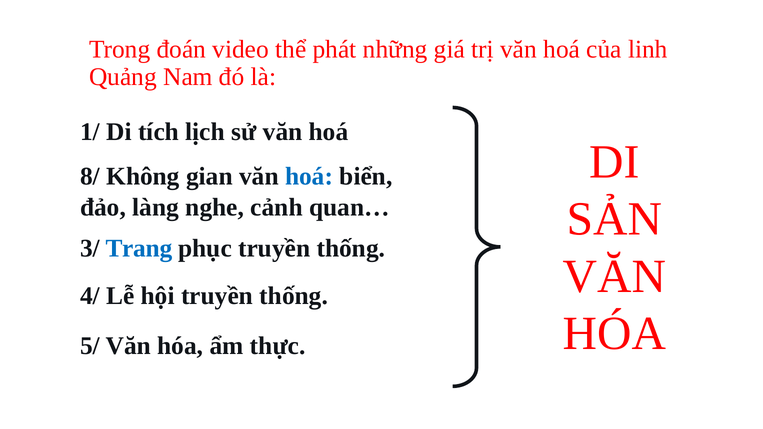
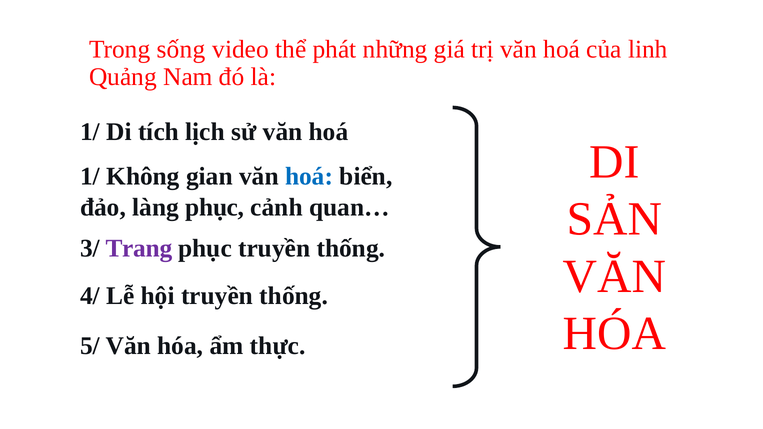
đoán: đoán -> sống (181, 50)
8/: 8/ -> 1/ (90, 177)
làng nghe: nghe -> phục (215, 207)
Trang colour: blue -> purple (139, 249)
